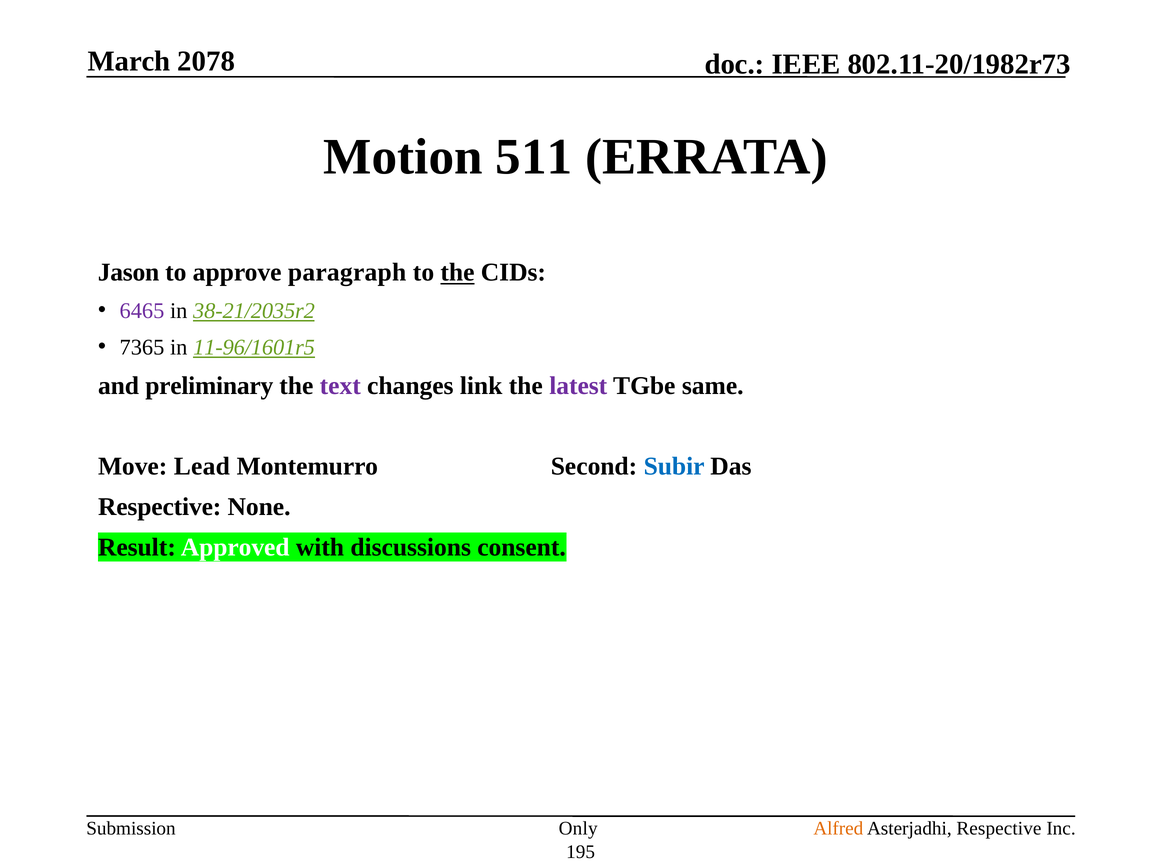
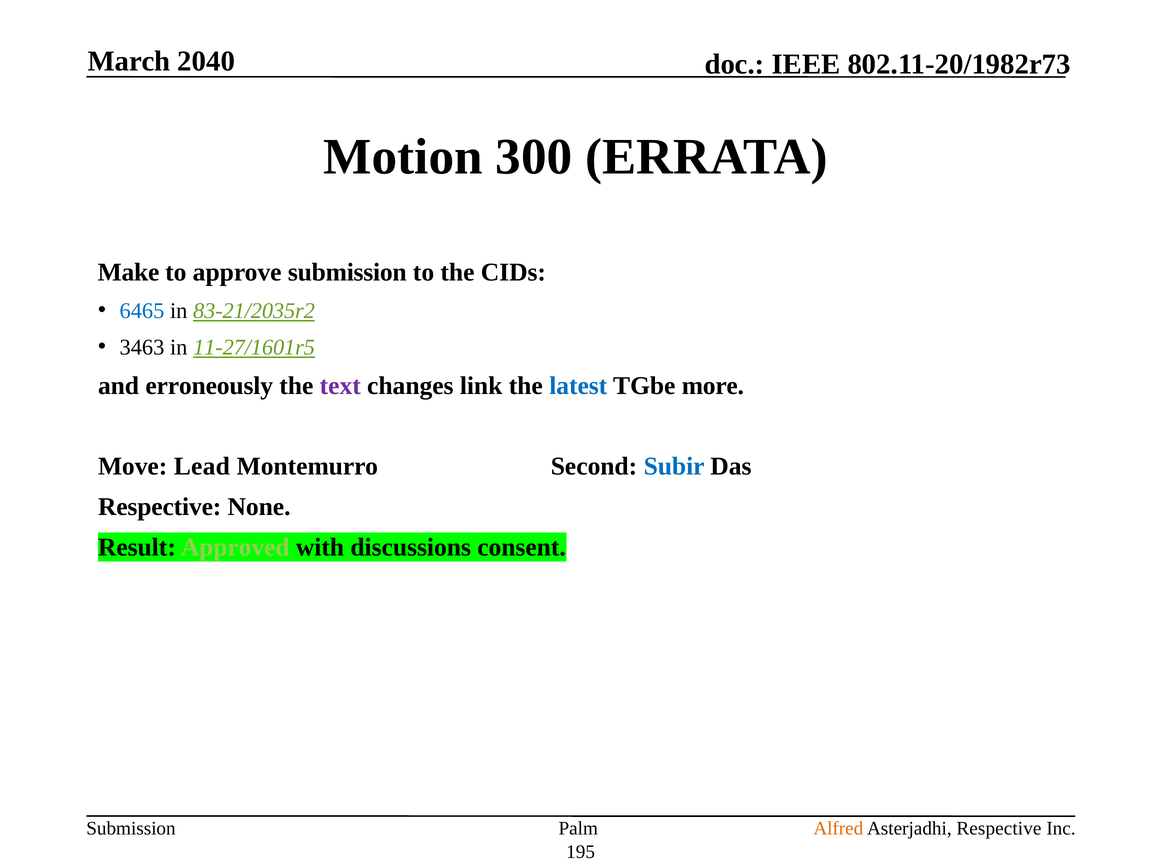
2078: 2078 -> 2040 (206, 61)
511: 511 -> 300 (534, 157)
Jason: Jason -> Make (129, 273)
approve paragraph: paragraph -> submission (347, 273)
the underline: present -> none (457, 273)
6465 colour: purple -> blue (142, 311)
38-21/2035r2: 38-21/2035r2 -> 83-21/2035r2 (254, 311)
7365: 7365 -> 3463 (142, 347)
11-96/1601r5: 11-96/1601r5 -> 11-27/1601r5 (254, 347)
preliminary: preliminary -> erroneously (209, 386)
latest colour: purple -> blue (578, 386)
same: same -> more (713, 386)
Approved colour: white -> light green (235, 547)
Only: Only -> Palm (578, 829)
